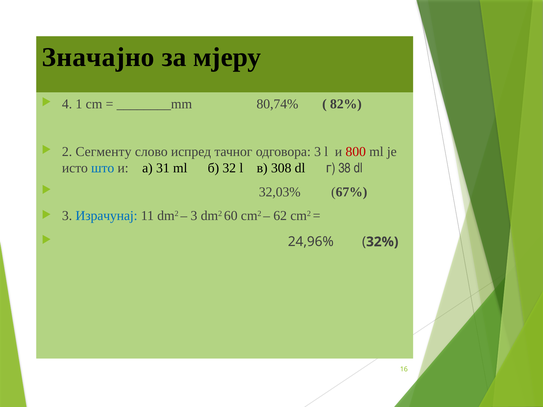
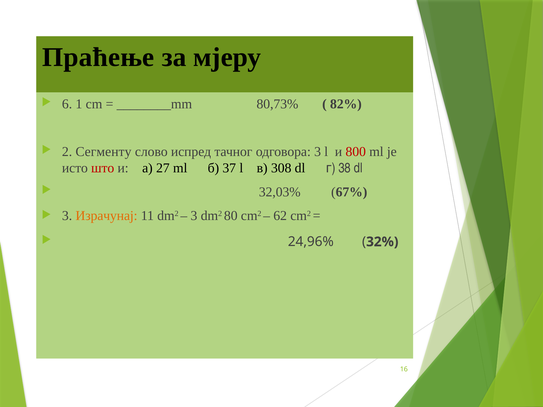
Значајно: Значајно -> Праћење (98, 57)
4: 4 -> 6 (67, 104)
80,74%: 80,74% -> 80,73% (277, 104)
што colour: blue -> red (103, 168)
31: 31 -> 27 (163, 168)
32: 32 -> 37 (229, 168)
Израчунај colour: blue -> orange (106, 216)
60: 60 -> 80 (231, 216)
